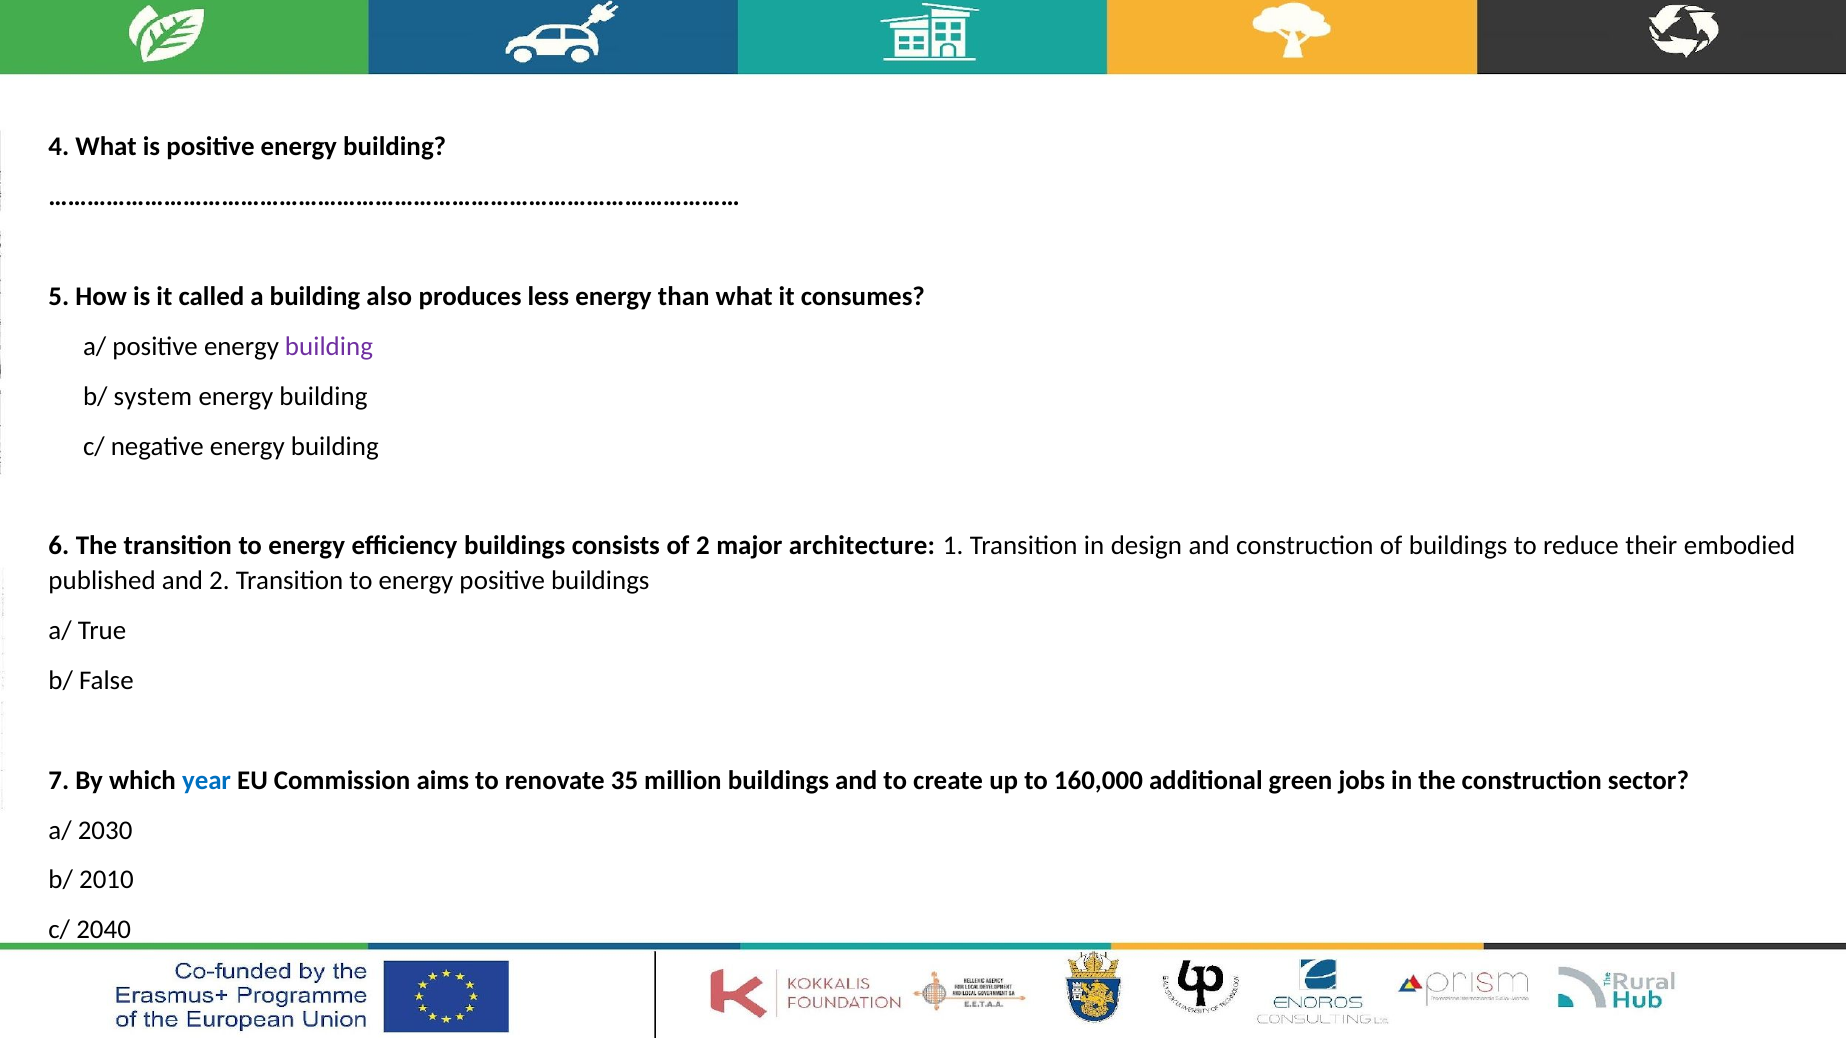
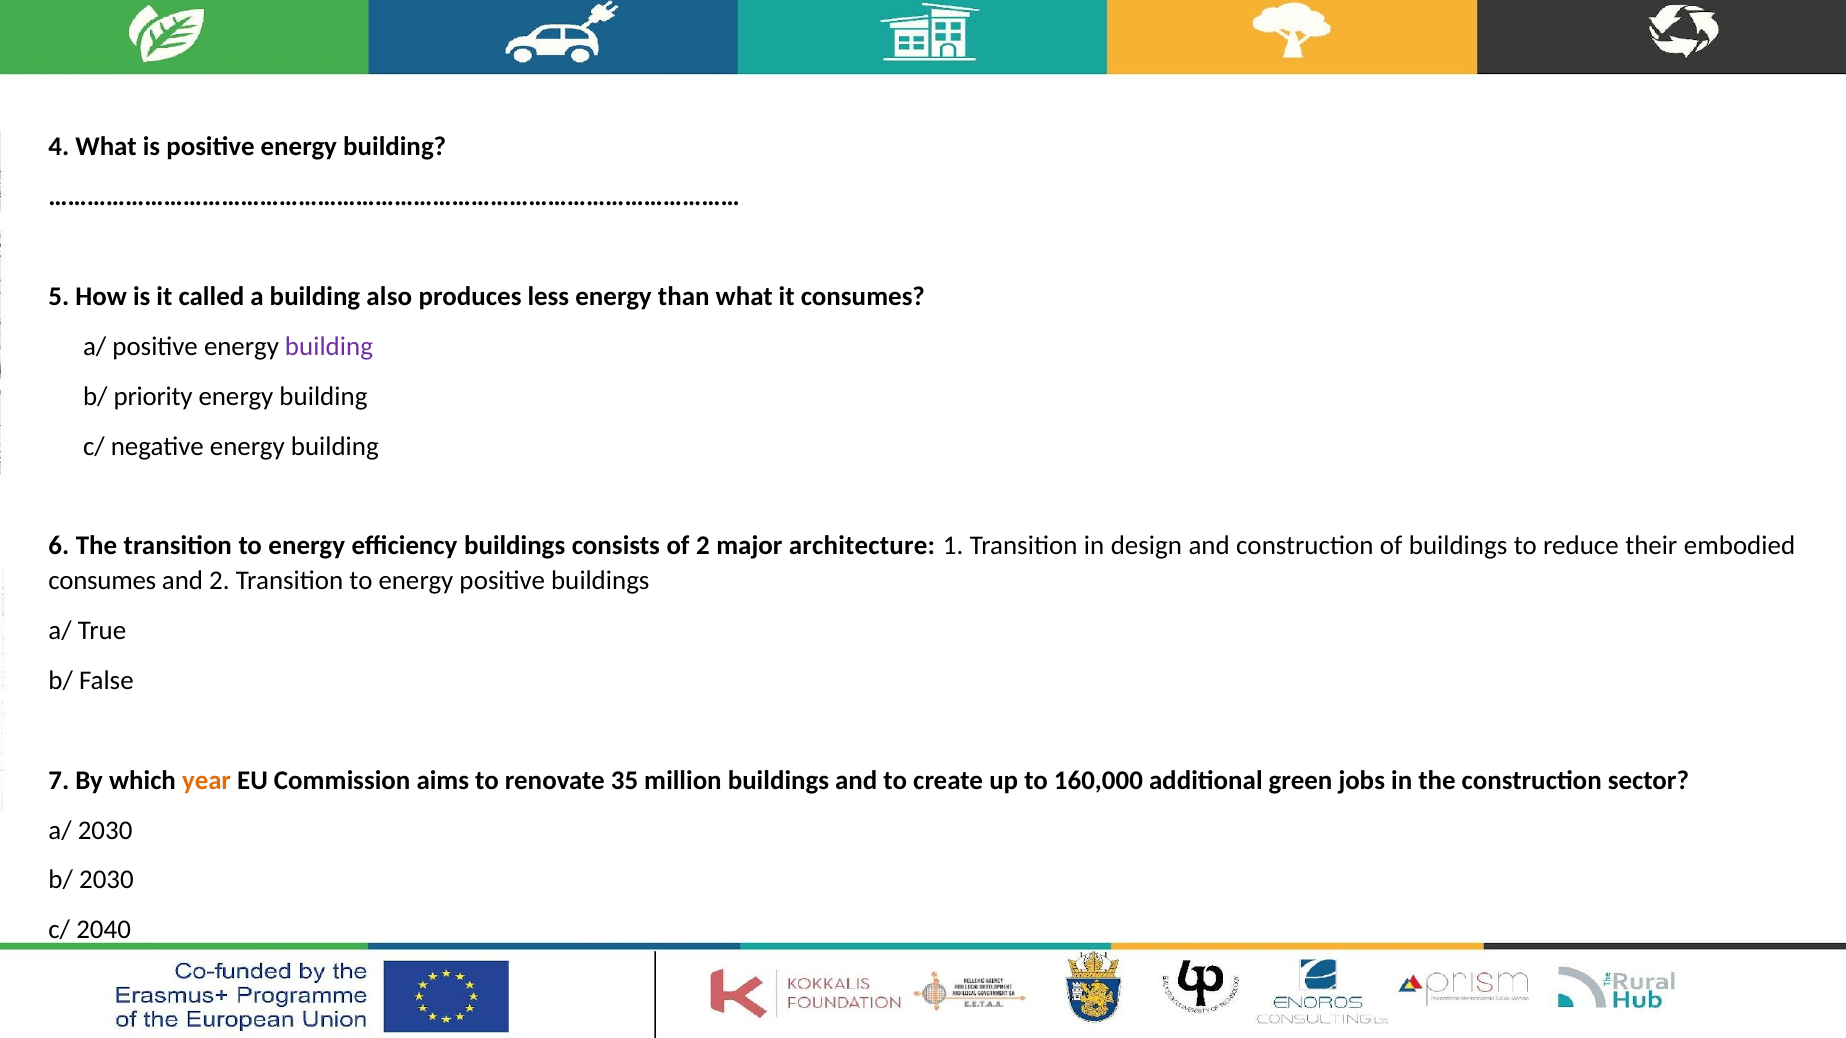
system: system -> priority (153, 396)
published: published -> consumes (102, 581)
year colour: blue -> orange (207, 780)
b/ 2010: 2010 -> 2030 (106, 880)
